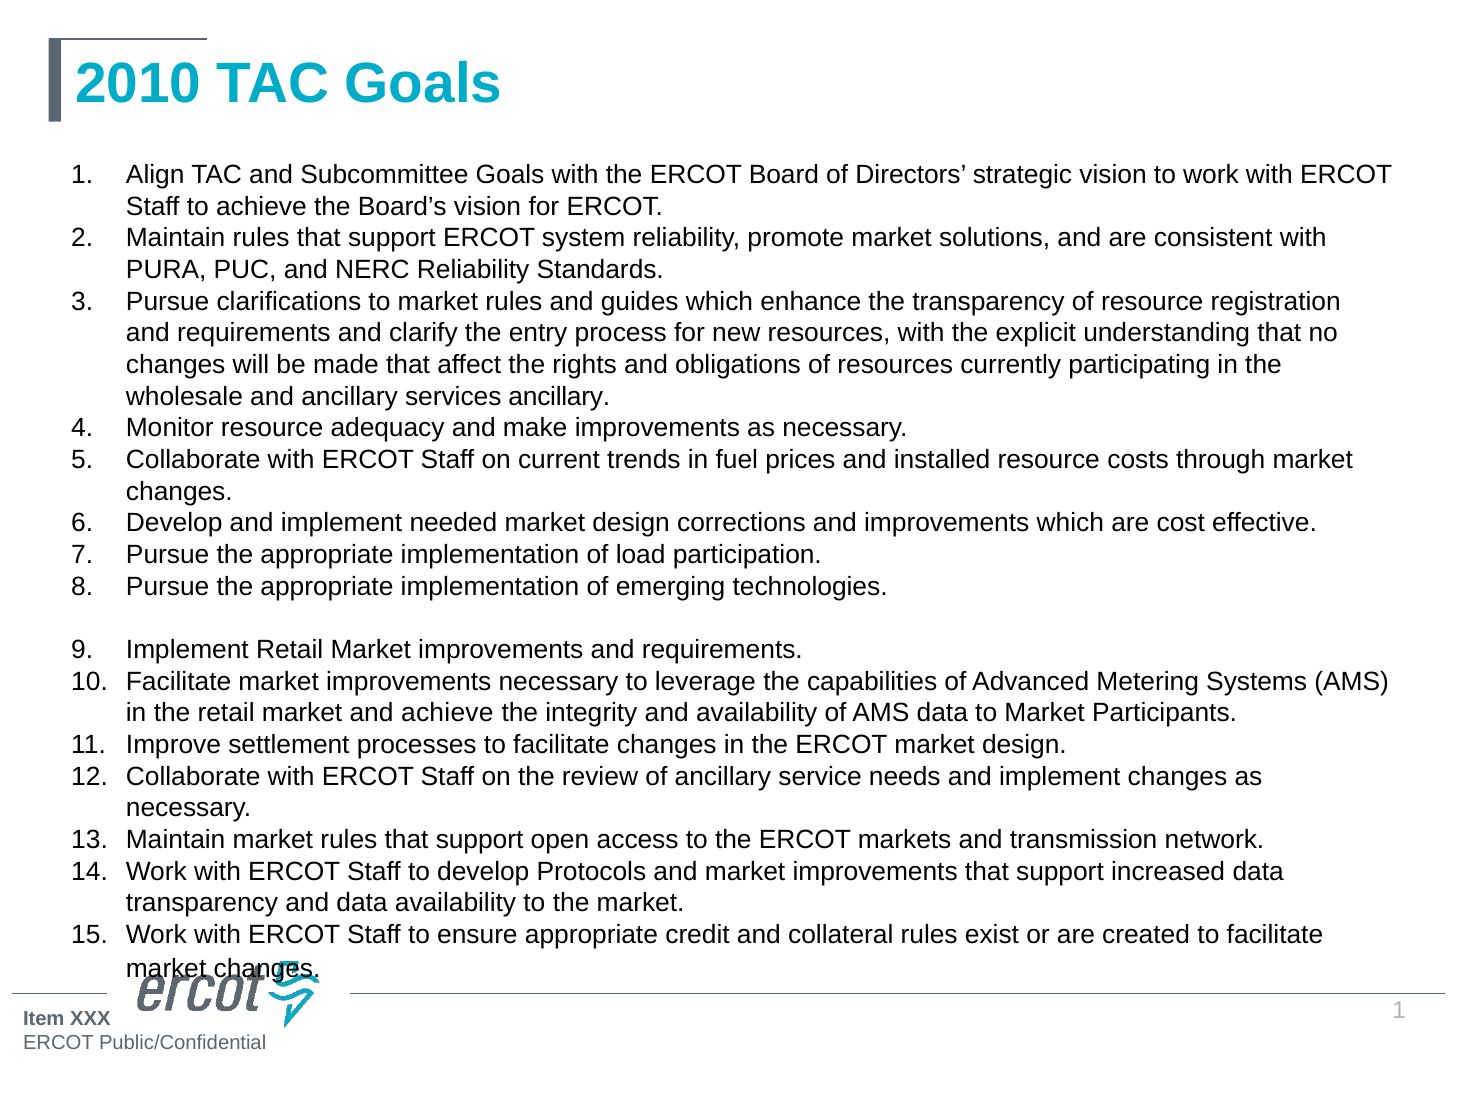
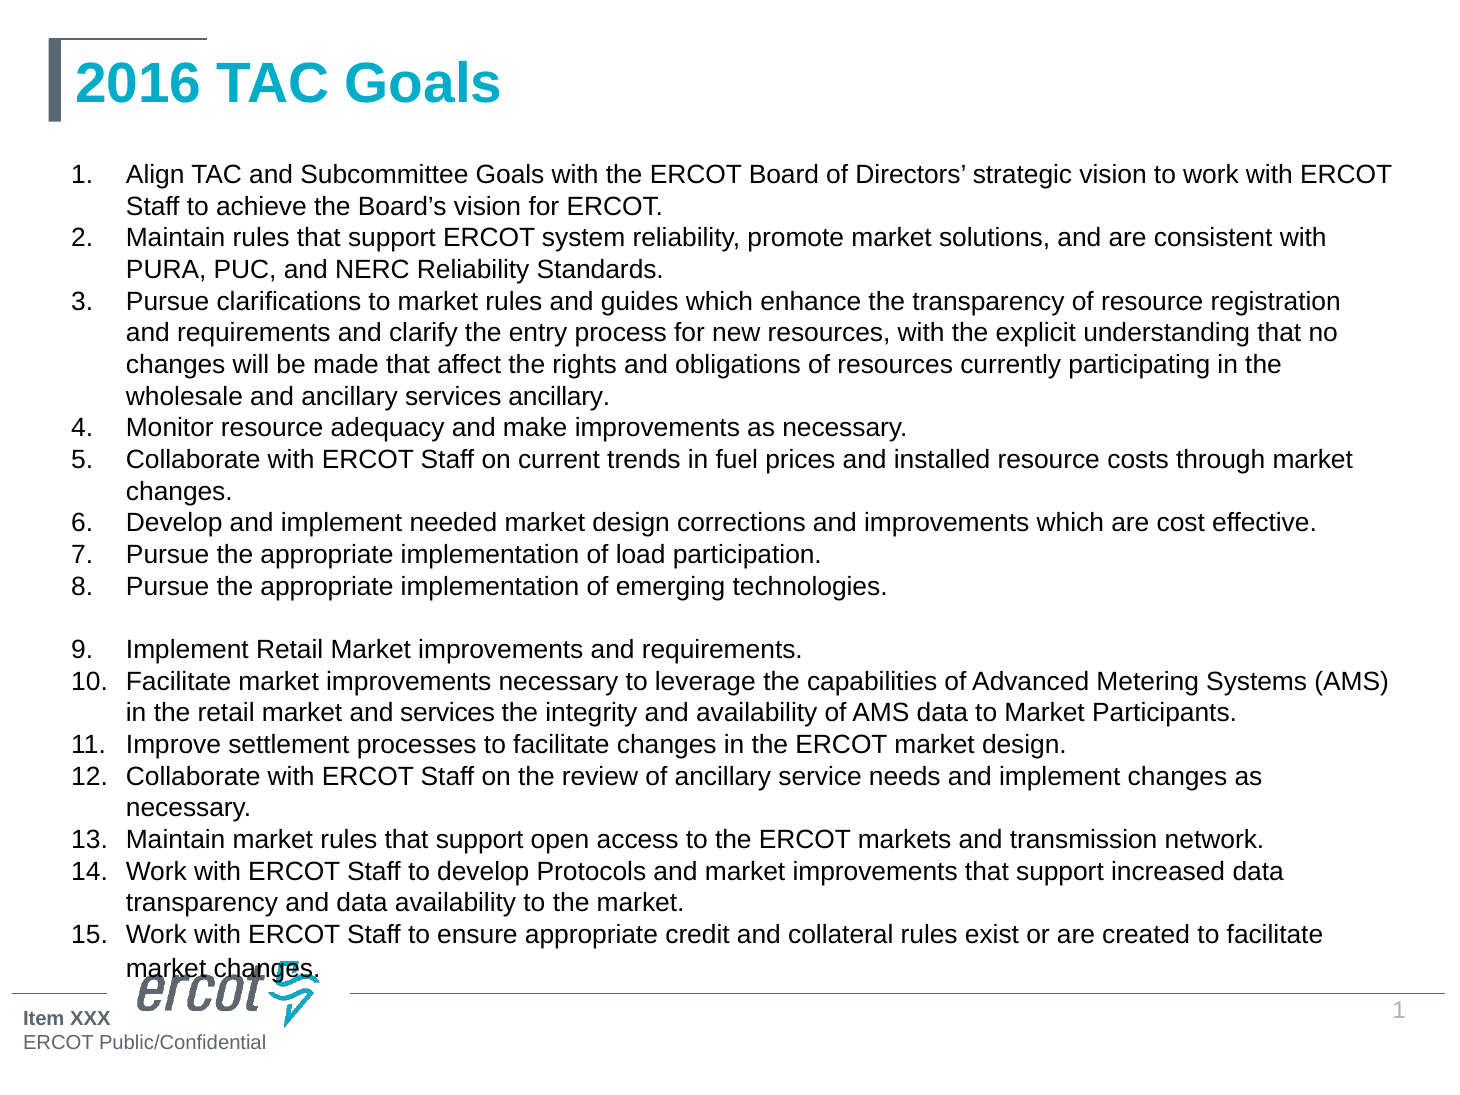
2010: 2010 -> 2016 (138, 84)
and achieve: achieve -> services (448, 713)
